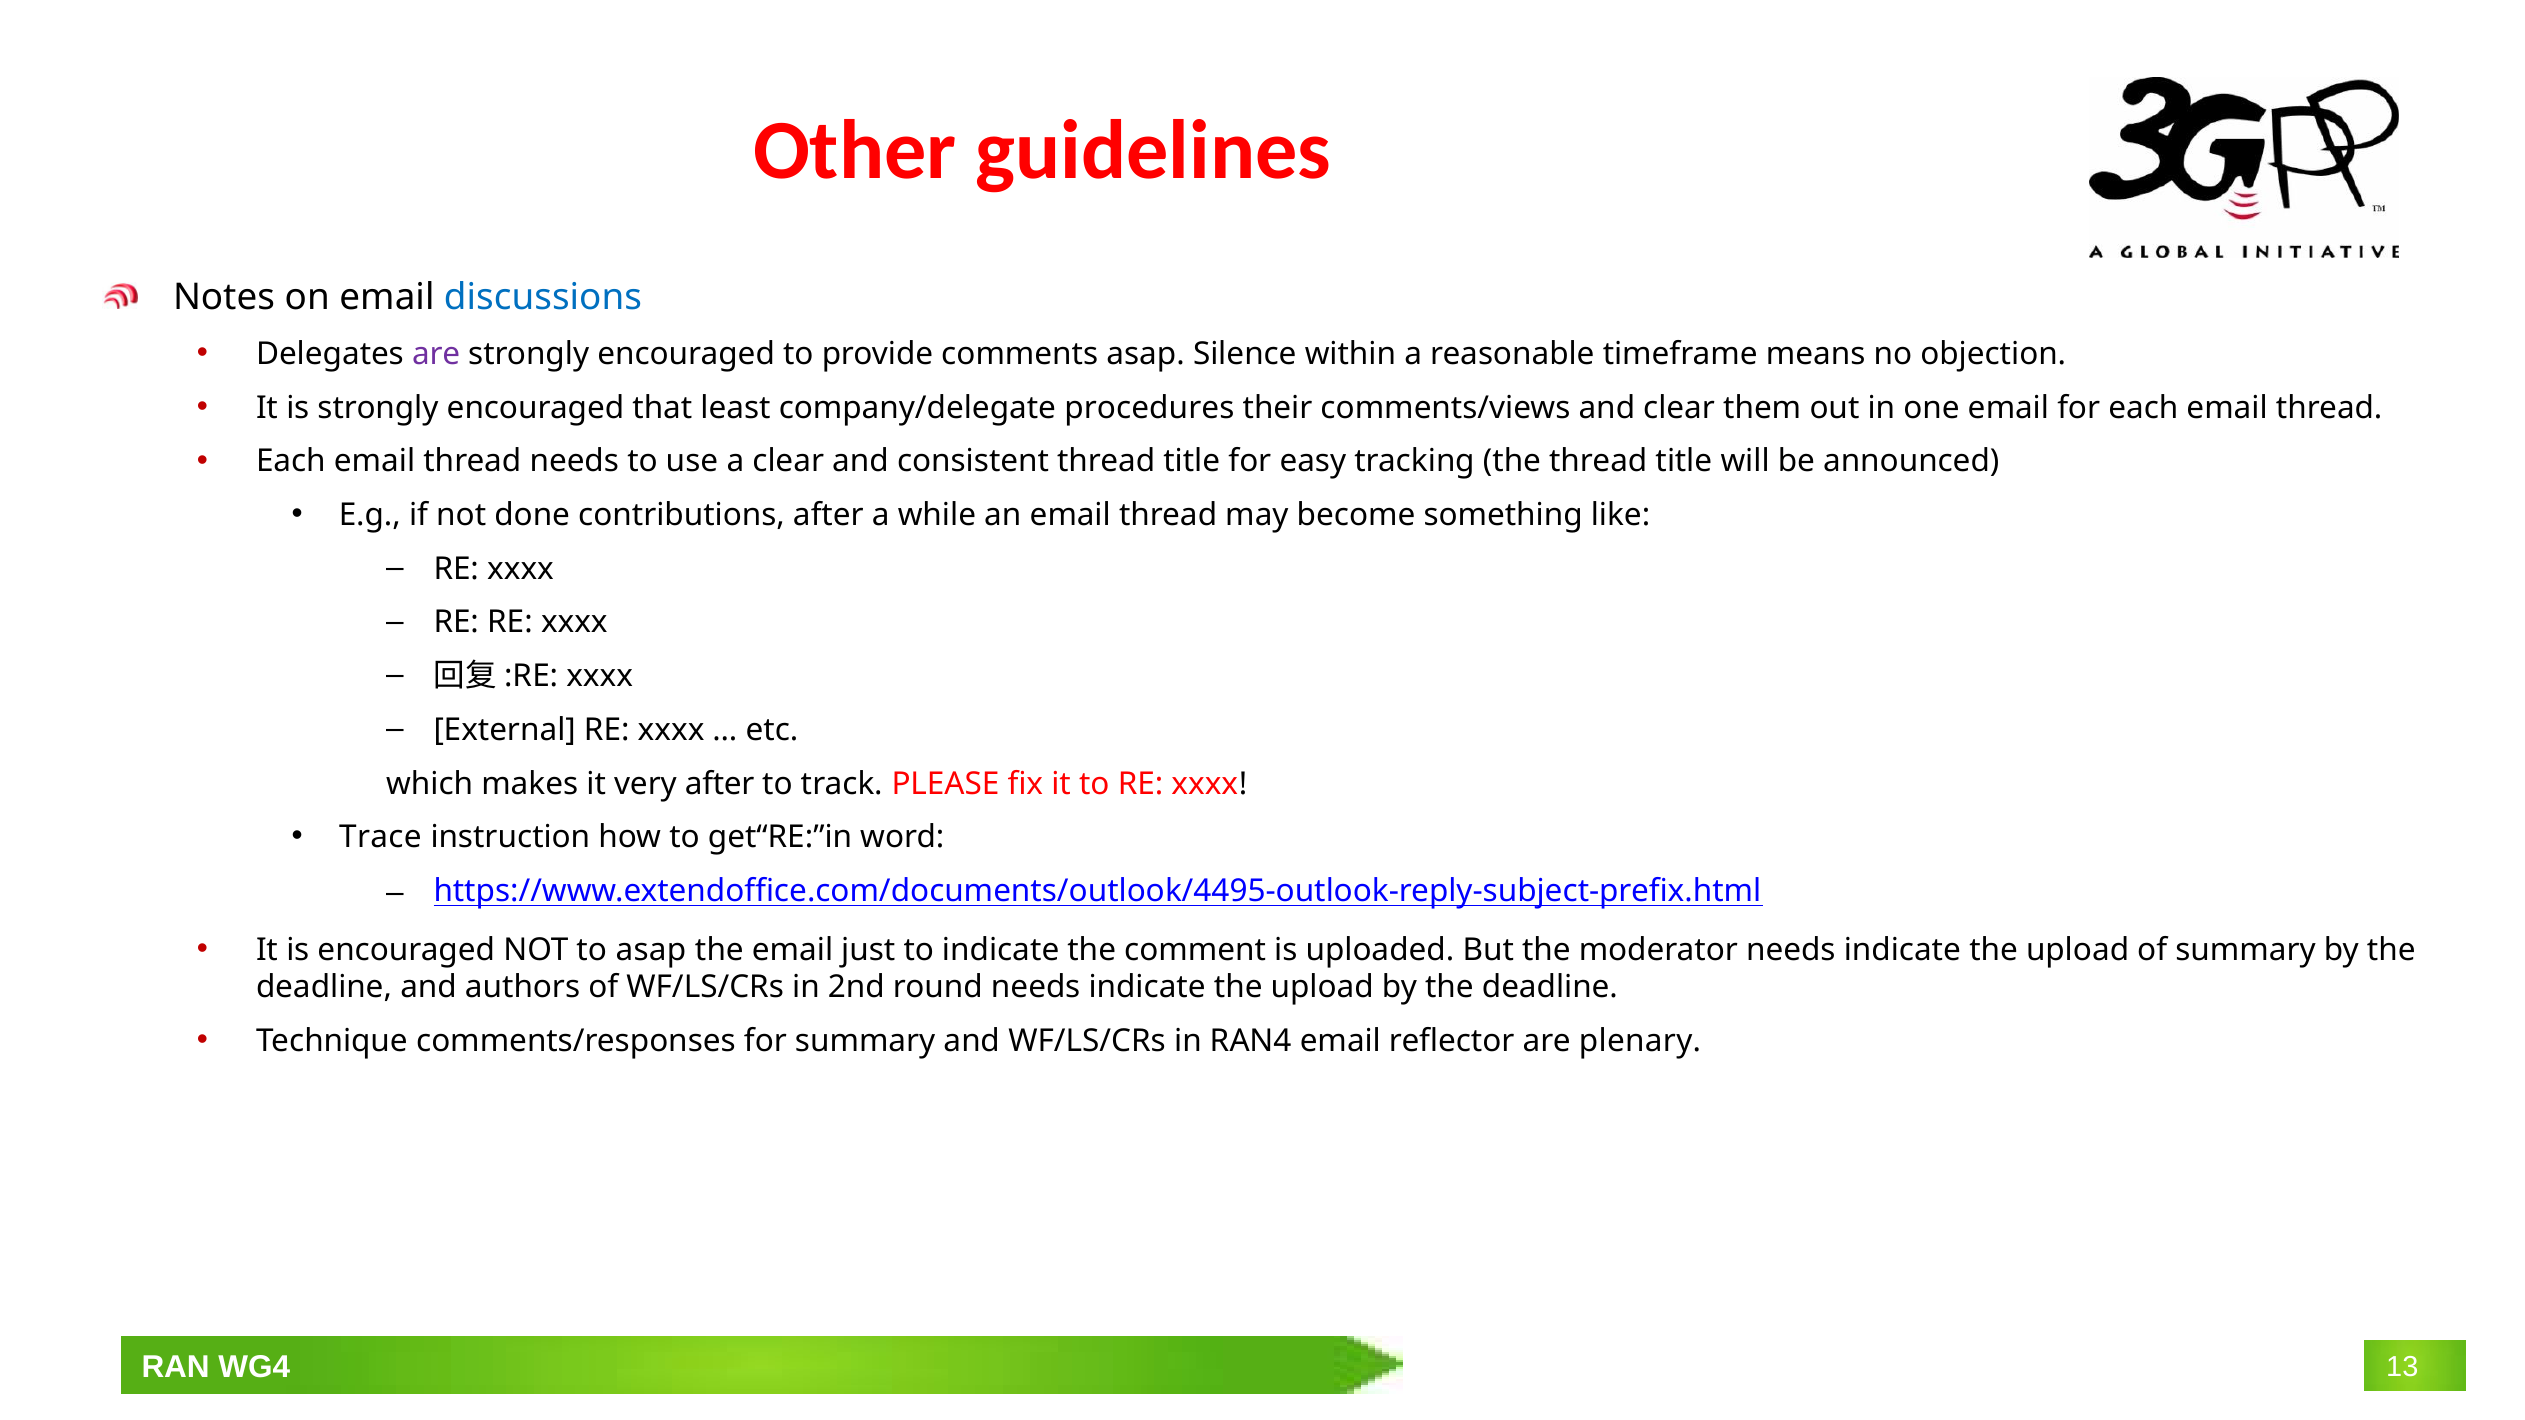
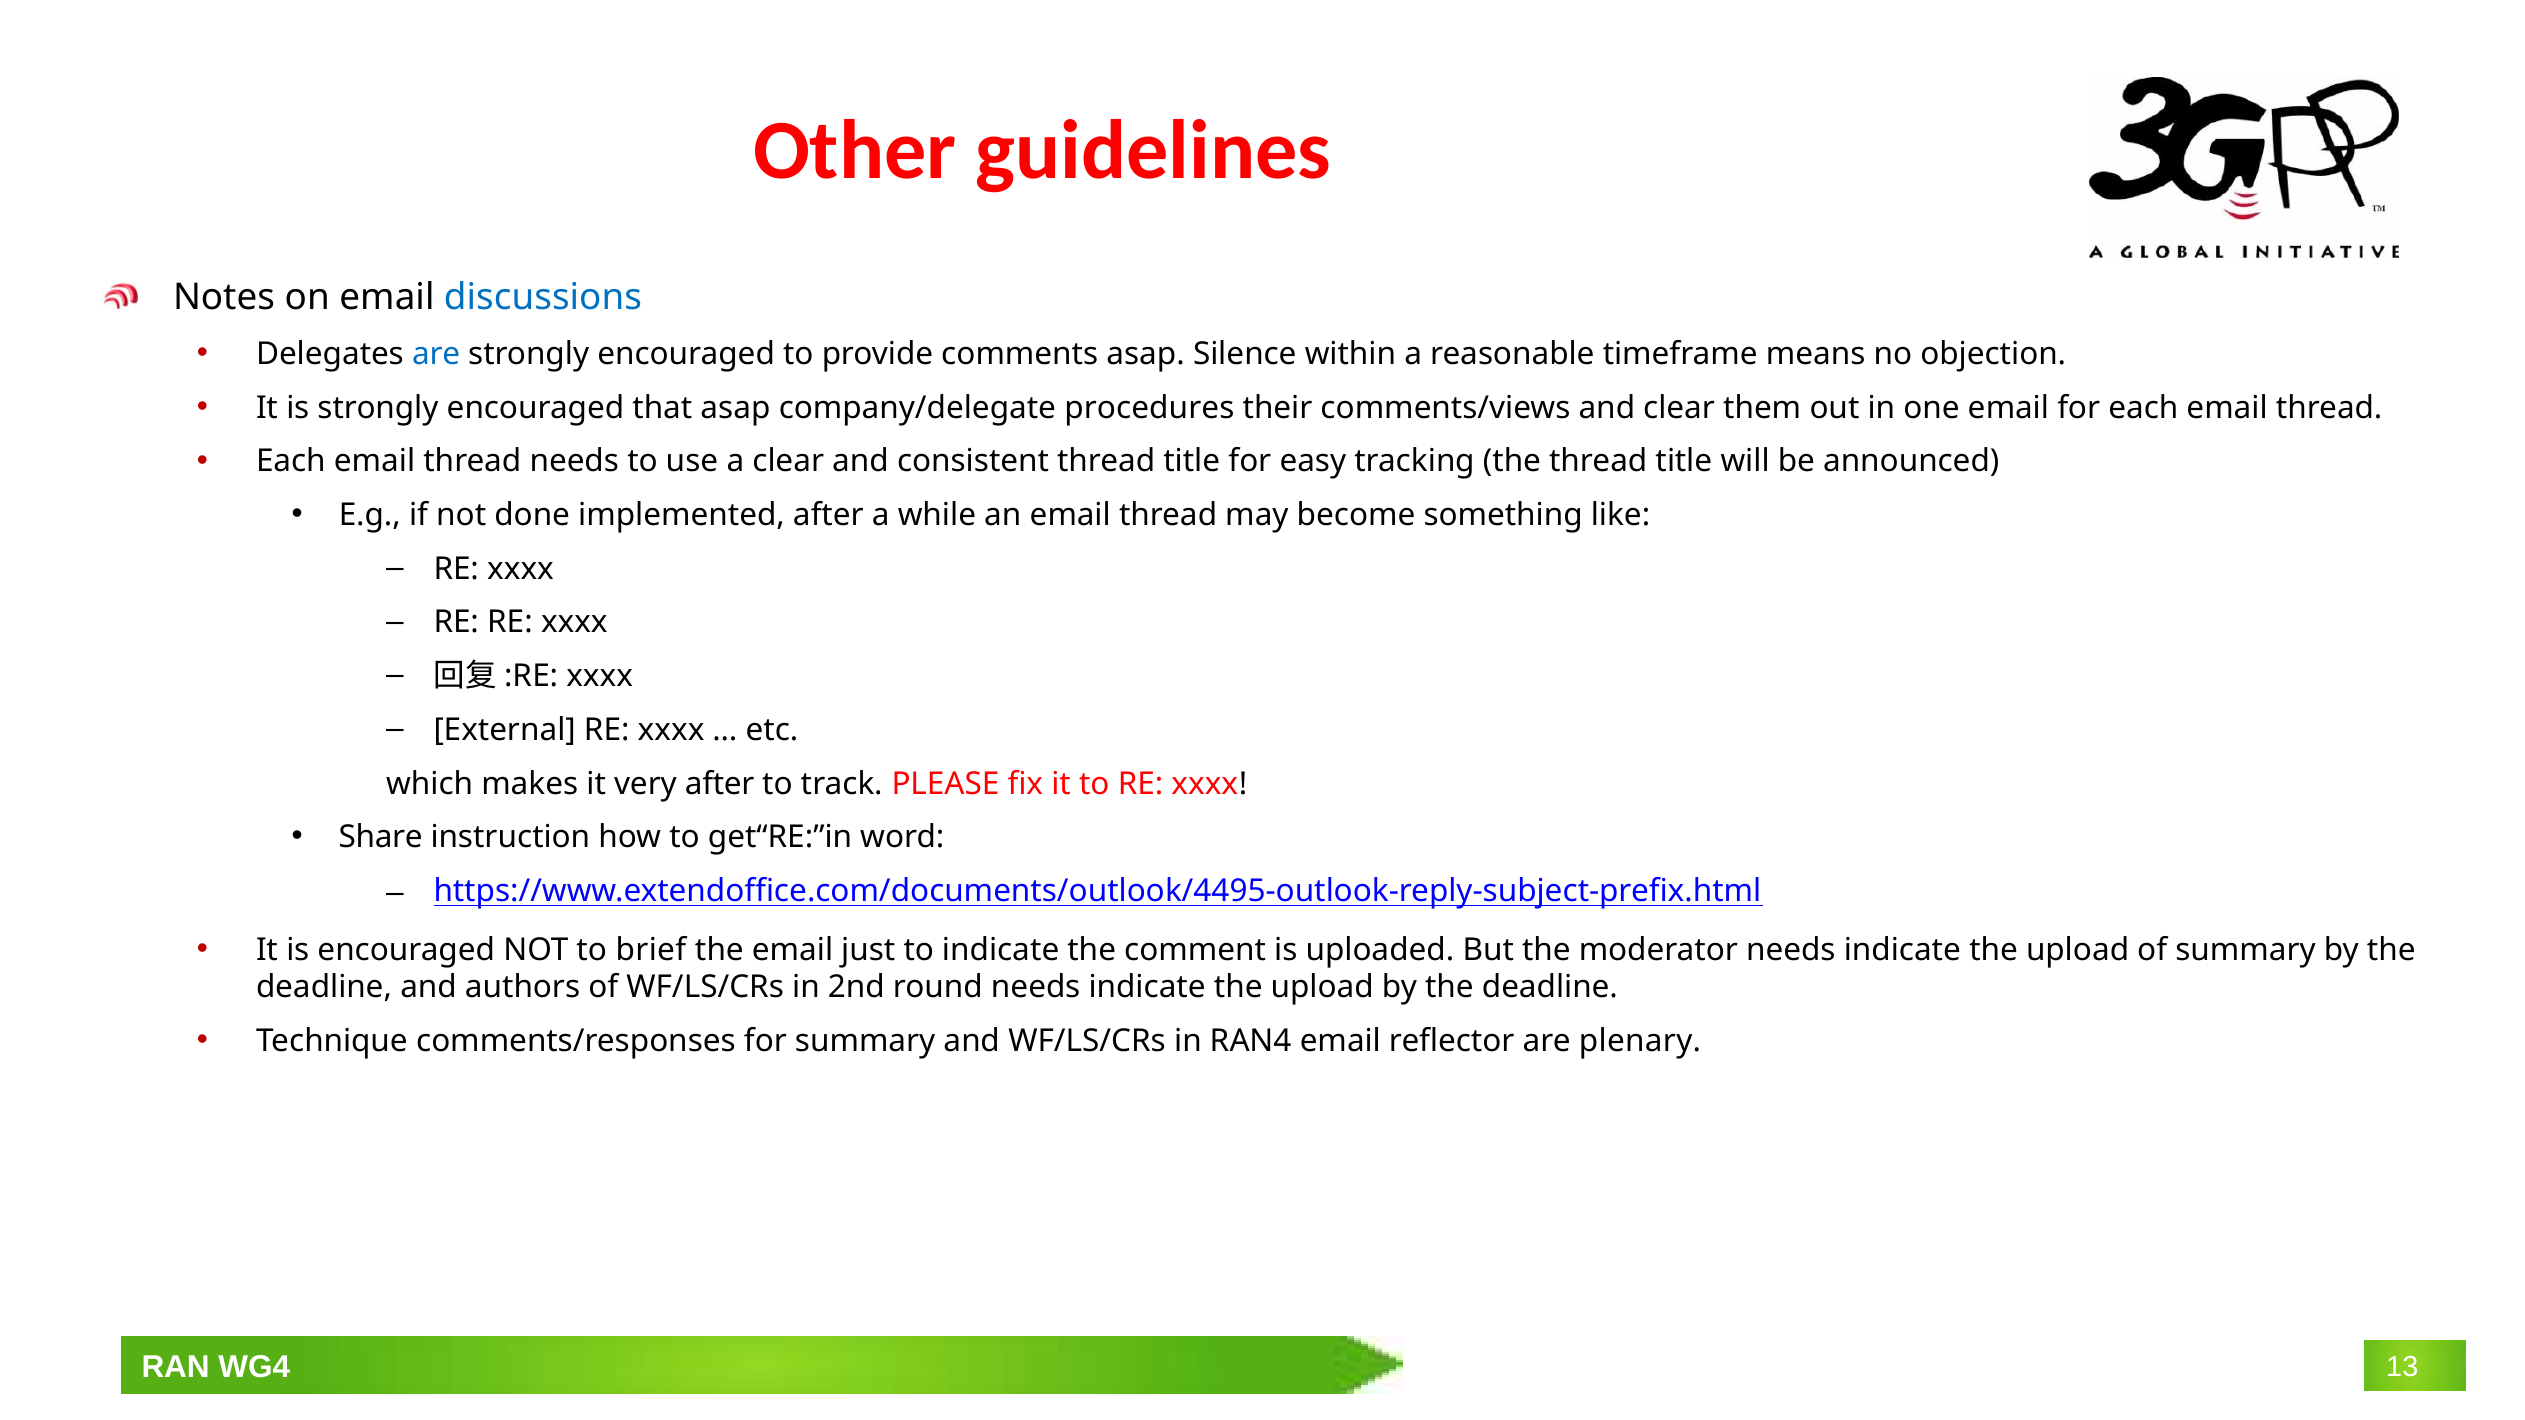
are colour: purple -> blue (436, 354)
that least: least -> asap (735, 408)
contributions: contributions -> implemented (682, 515)
Trace: Trace -> Share (381, 837)
to asap: asap -> brief (651, 950)
